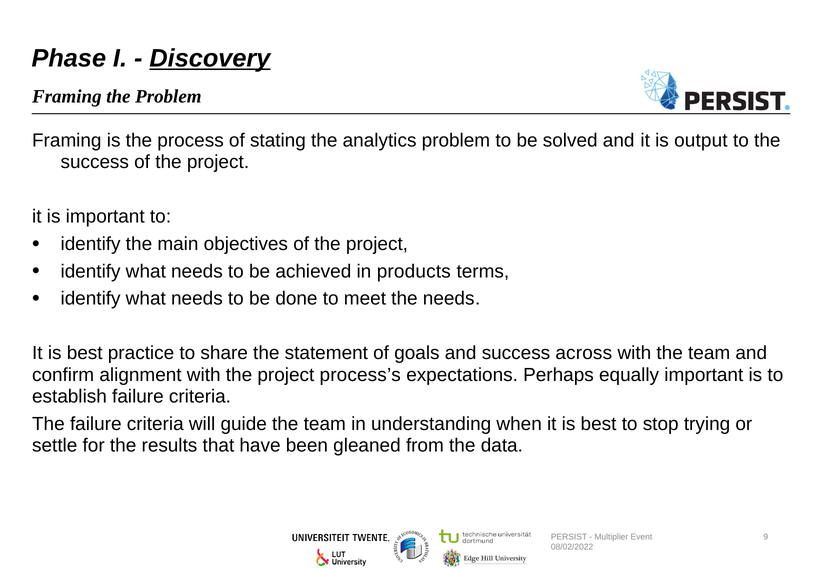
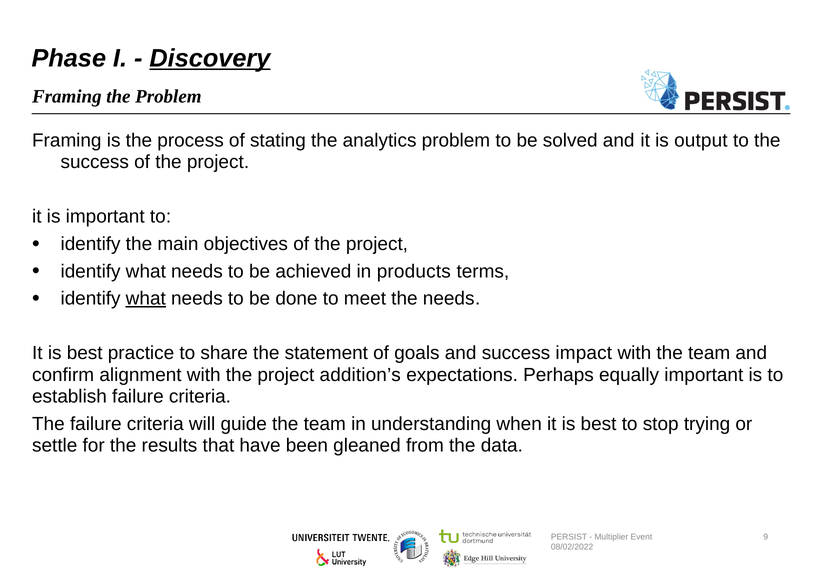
what underline: none -> present (146, 299)
across: across -> impact (584, 353)
process’s: process’s -> addition’s (360, 375)
